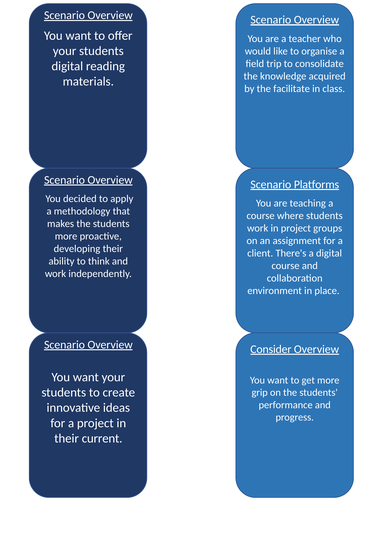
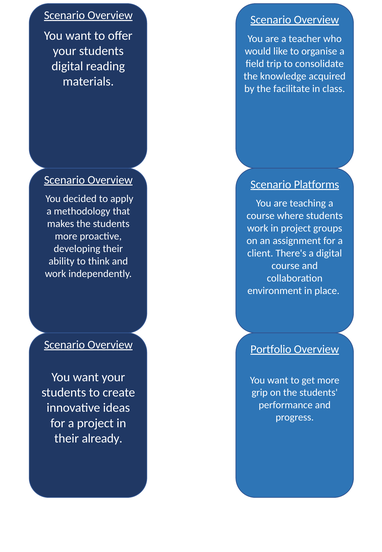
Consider: Consider -> Portfolio (271, 349)
current: current -> already (102, 438)
